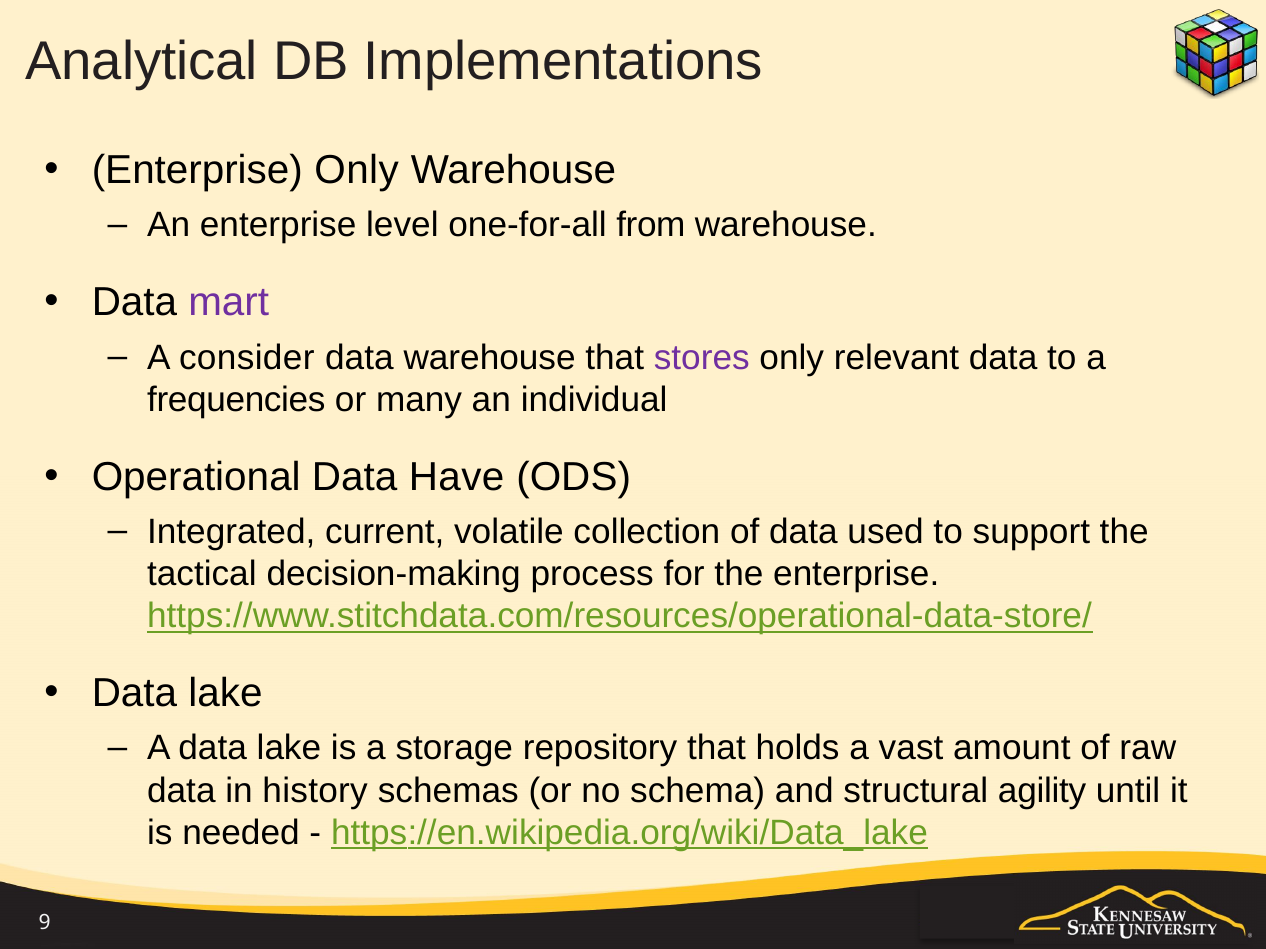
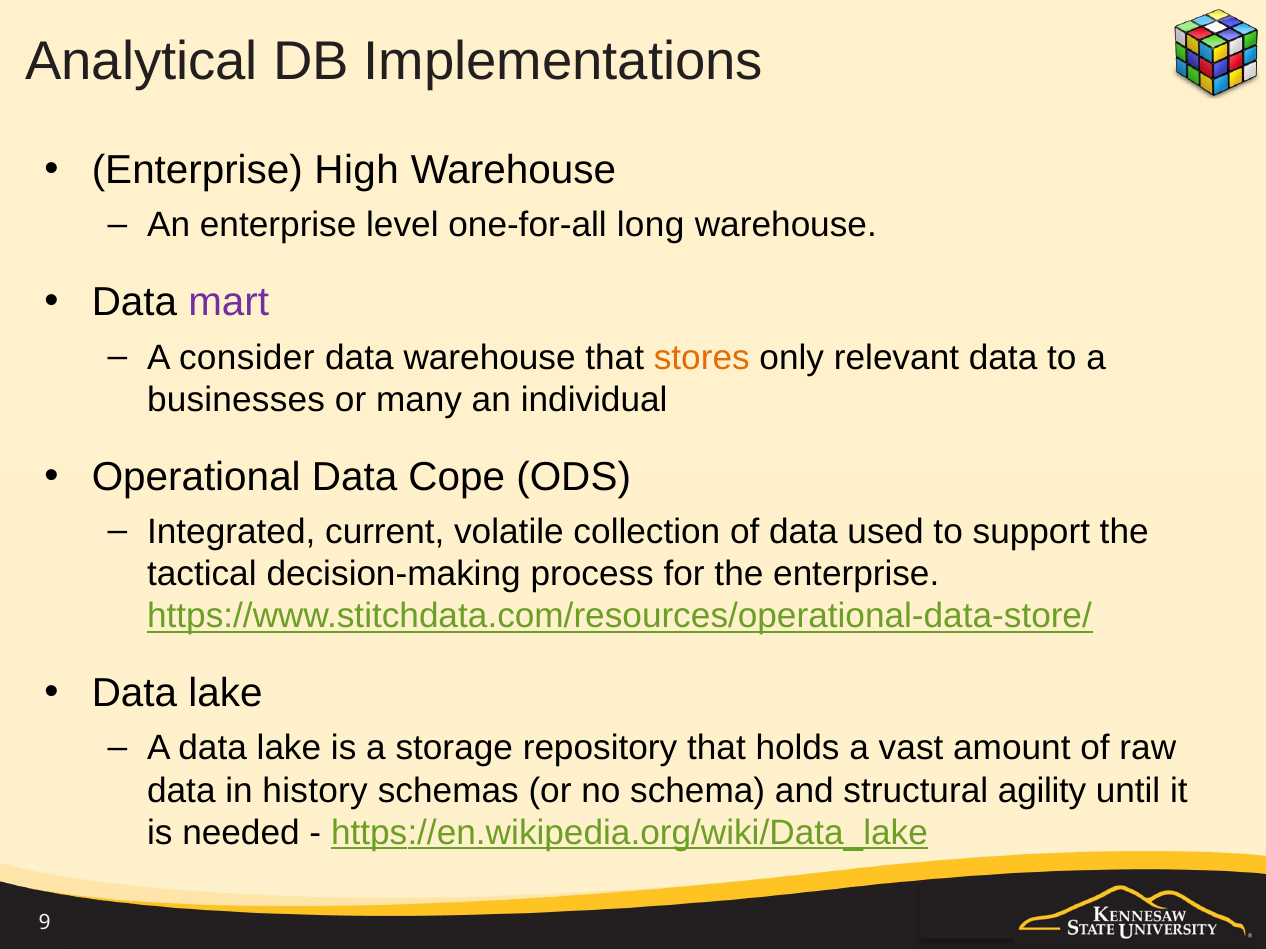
Enterprise Only: Only -> High (357, 171)
from: from -> long (651, 225)
stores colour: purple -> orange (702, 358)
frequencies: frequencies -> businesses (236, 400)
Have: Have -> Cope (457, 477)
